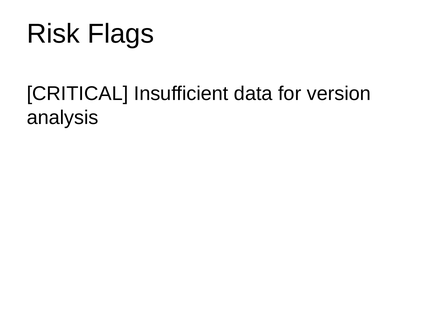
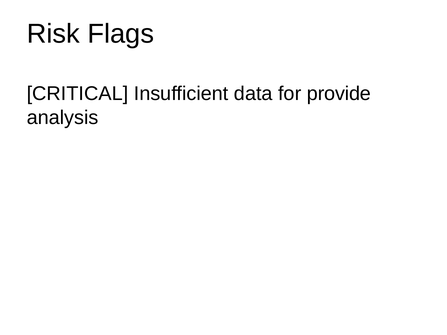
version: version -> provide (339, 94)
